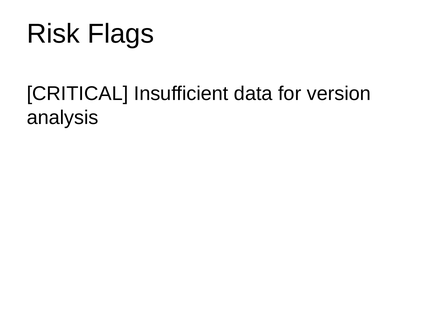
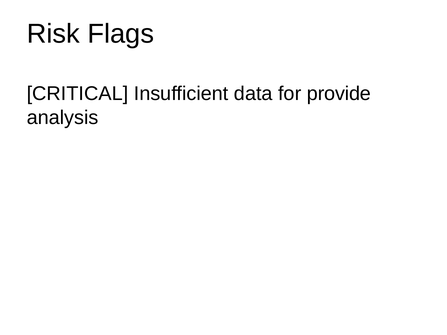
version: version -> provide (339, 94)
